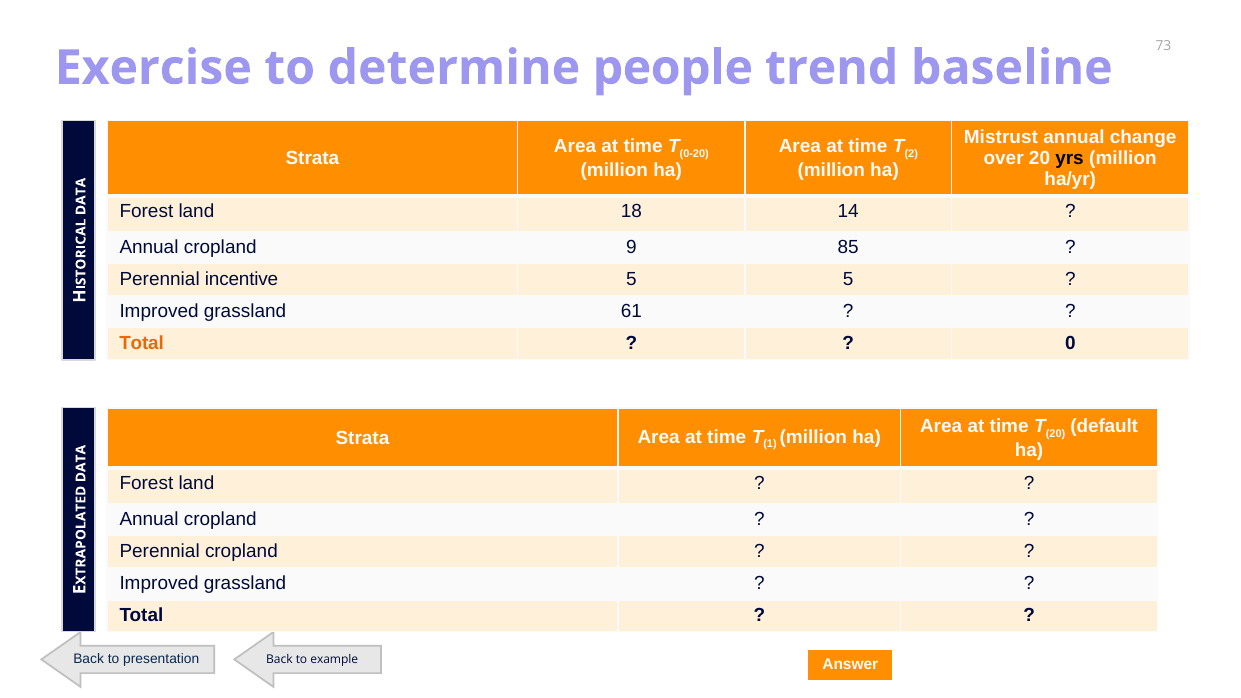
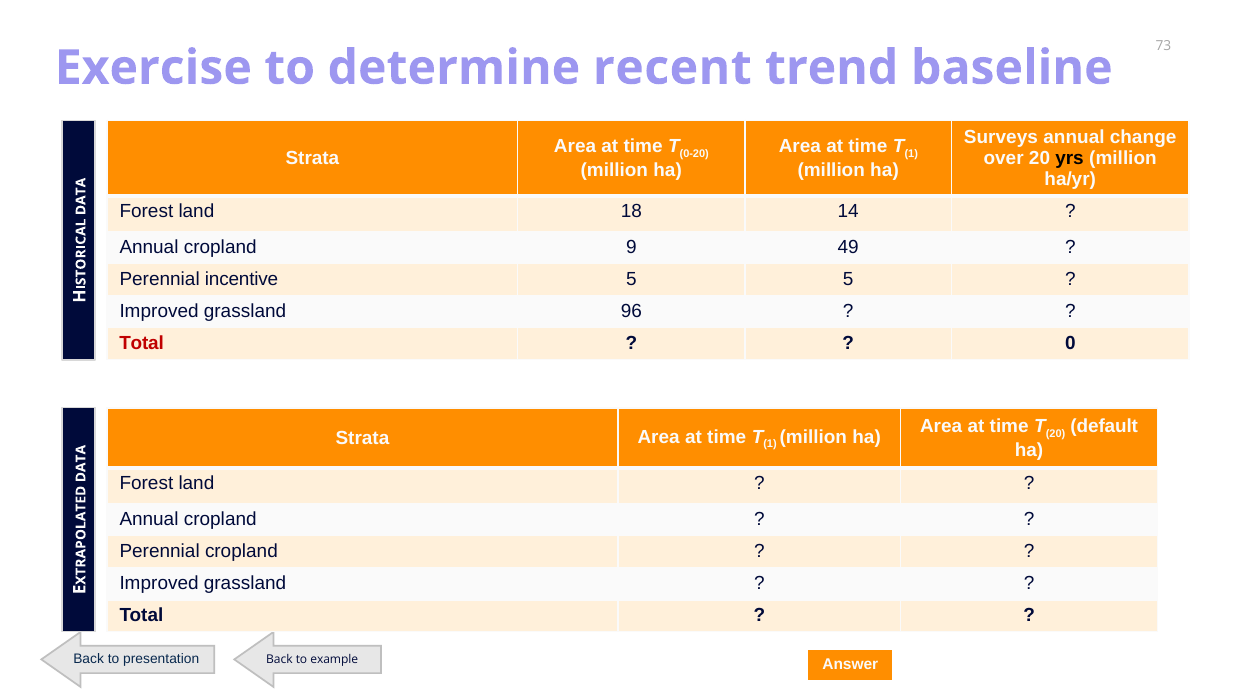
people: people -> recent (672, 68)
Mistrust: Mistrust -> Surveys (1001, 137)
2: 2 -> 1 (911, 154)
85: 85 -> 49 (848, 247)
61: 61 -> 96 (631, 311)
Total colour: orange -> red (142, 343)
